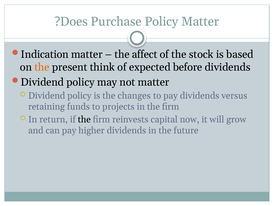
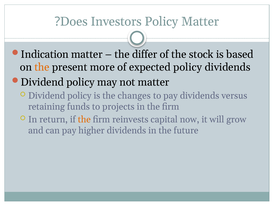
Purchase: Purchase -> Investors (116, 22)
affect: affect -> differ (145, 54)
think: think -> more (102, 67)
expected before: before -> policy (188, 67)
the colour: black -> orange (84, 119)
